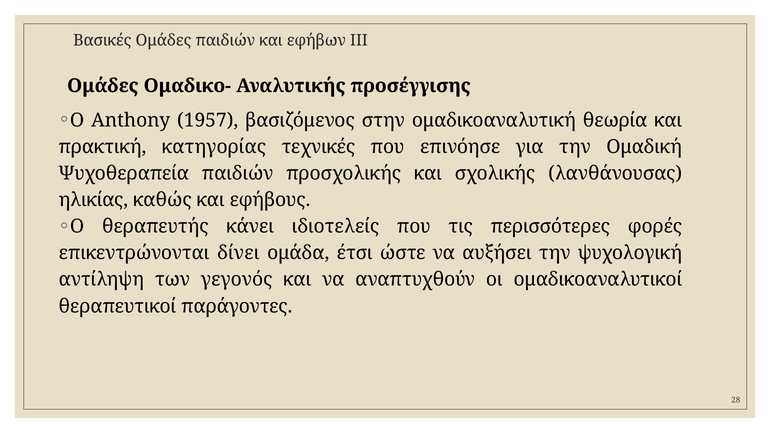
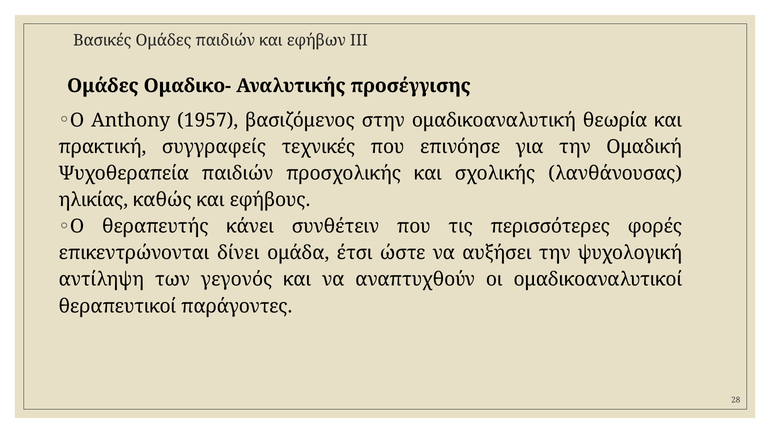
κατηγορίας: κατηγορίας -> συγγραφείς (214, 147)
ιδιοτελείς: ιδιοτελείς -> συνθέτειν (336, 227)
